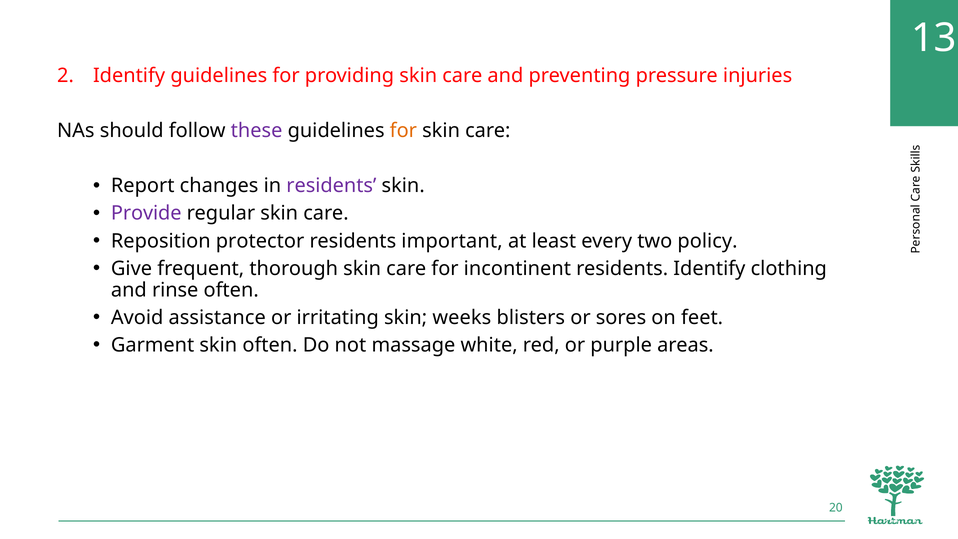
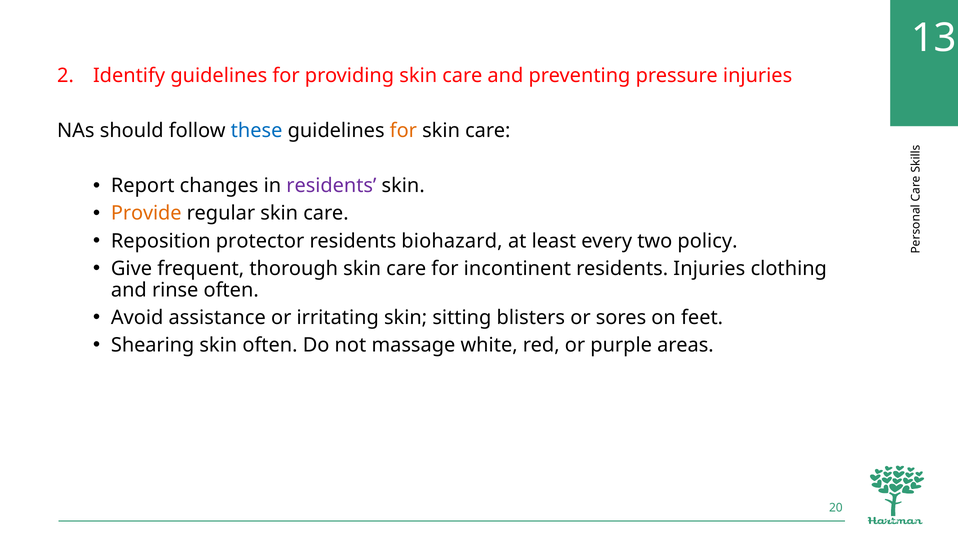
these colour: purple -> blue (257, 131)
Provide colour: purple -> orange (146, 213)
important: important -> biohazard (452, 241)
residents Identify: Identify -> Injuries (709, 268)
weeks: weeks -> sitting (462, 318)
Garment: Garment -> Shearing (153, 345)
